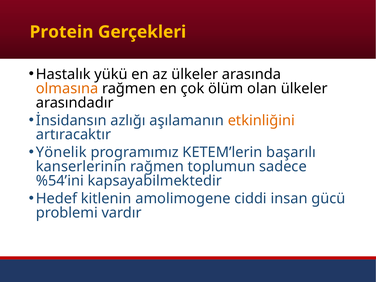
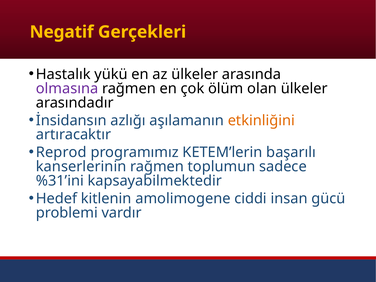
Protein: Protein -> Negatif (62, 32)
olmasına colour: orange -> purple (67, 88)
Yönelik: Yönelik -> Reprod (61, 152)
%54’ini: %54’ini -> %31’ini (60, 181)
